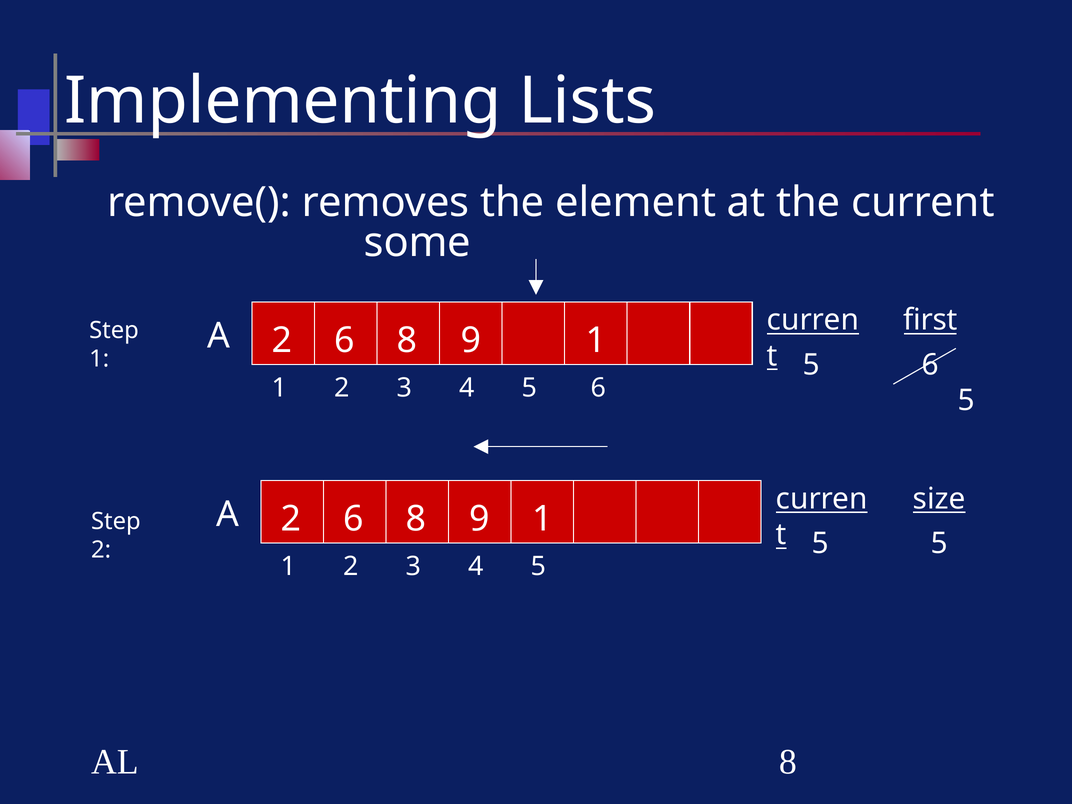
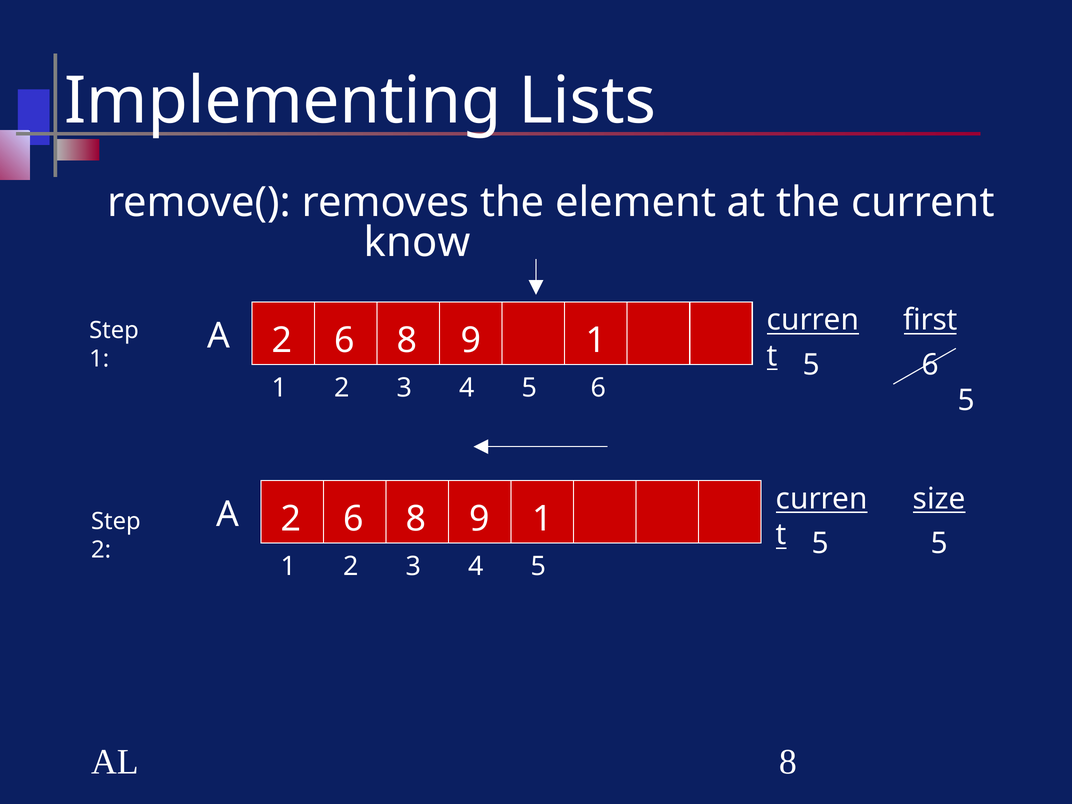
some: some -> know (417, 242)
